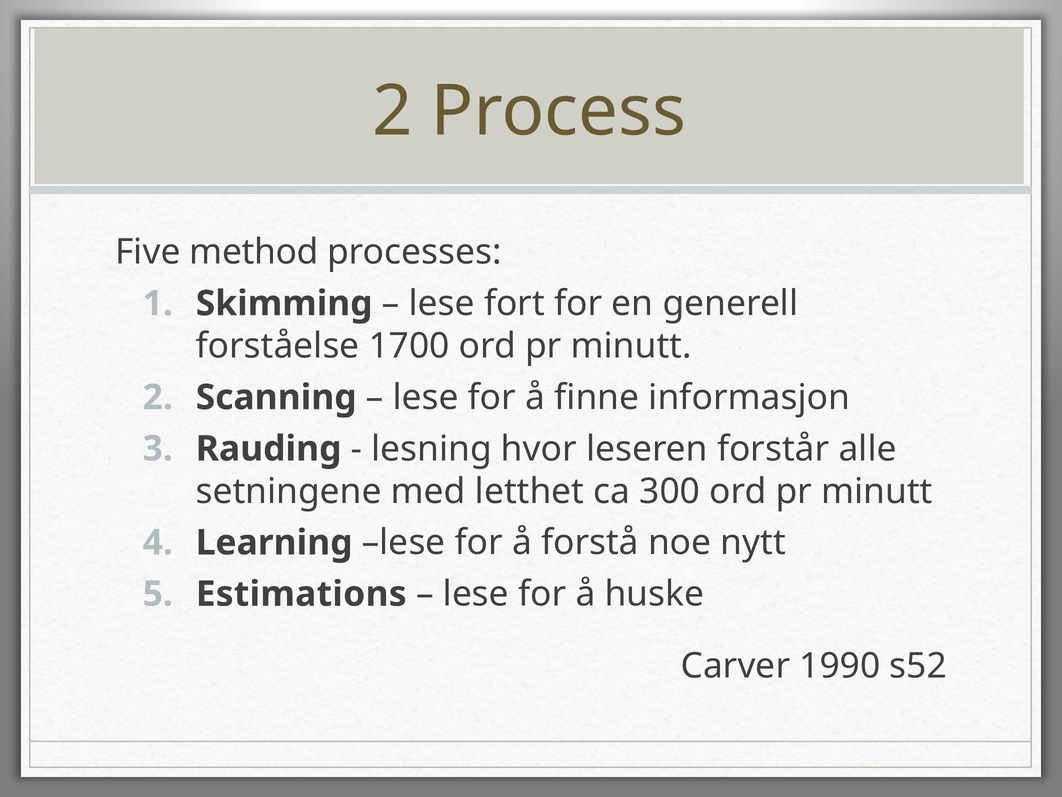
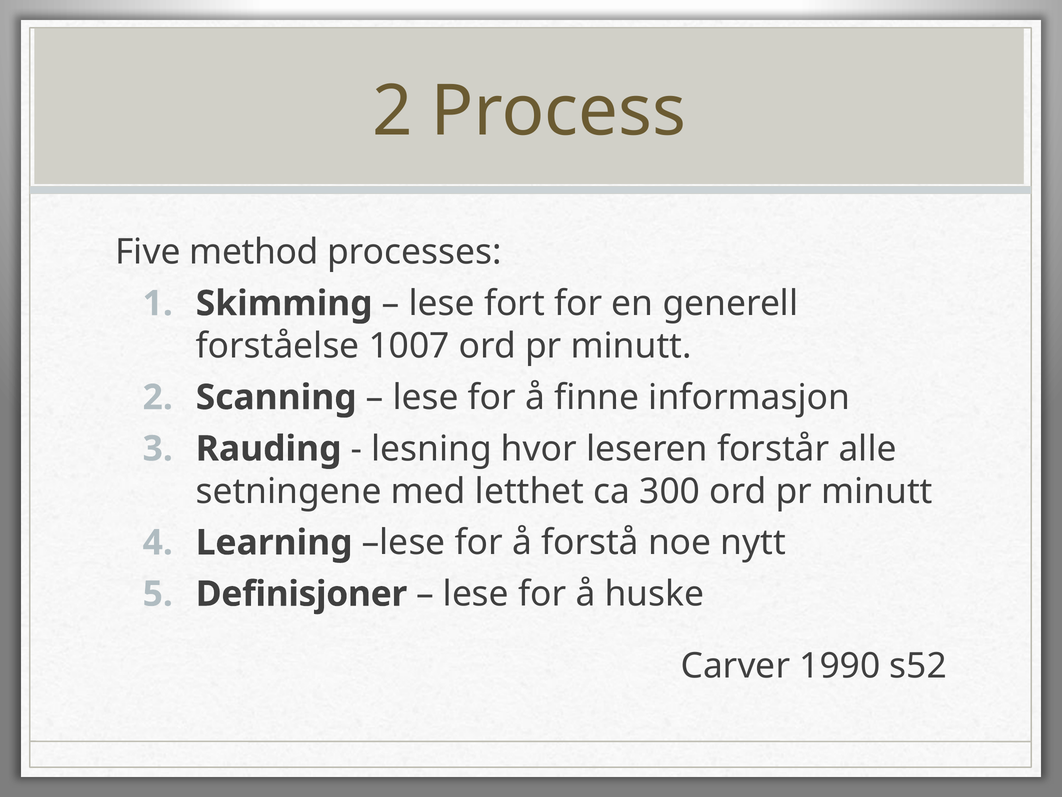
1700: 1700 -> 1007 (409, 346)
Estimations: Estimations -> Definisjoner (301, 594)
